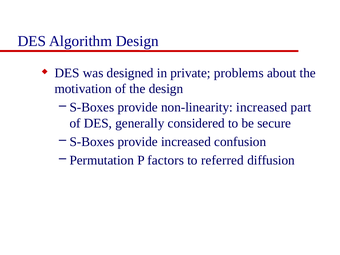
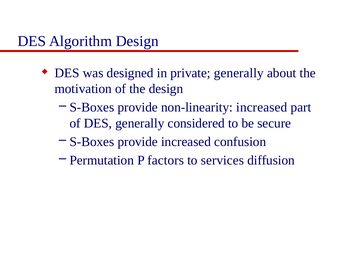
private problems: problems -> generally (239, 73)
referred: referred -> services (222, 160)
